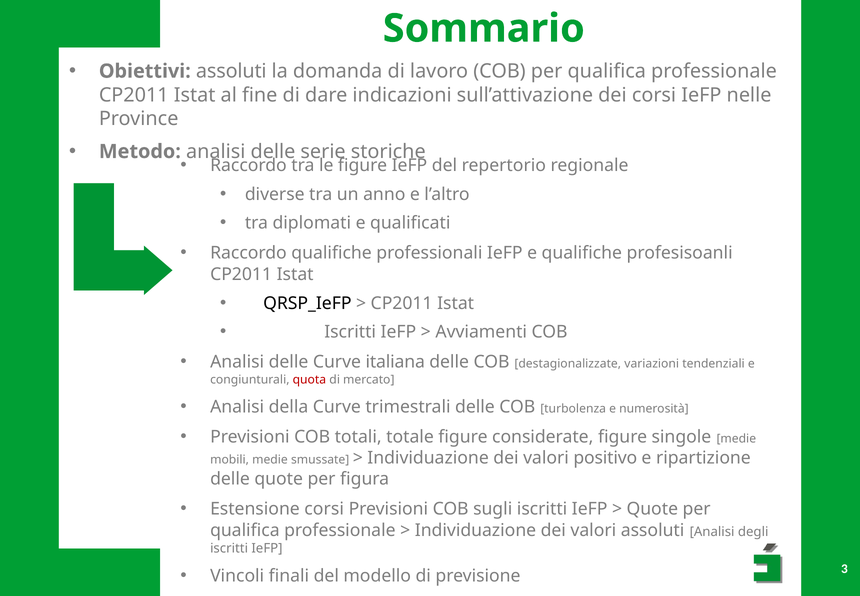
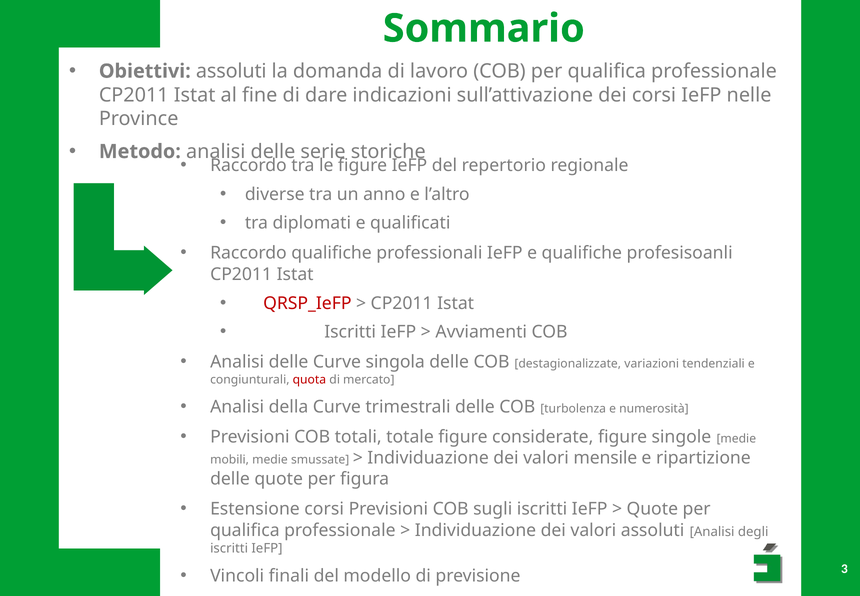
QRSP_IeFP colour: black -> red (307, 303)
italiana: italiana -> singola (395, 362)
positivo: positivo -> mensile (605, 457)
